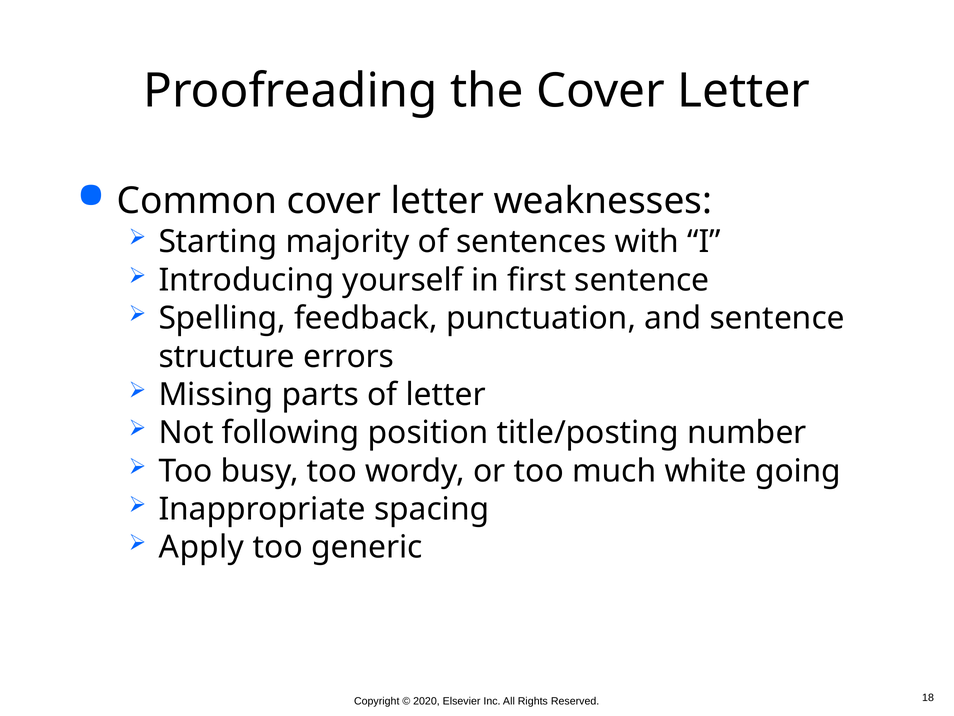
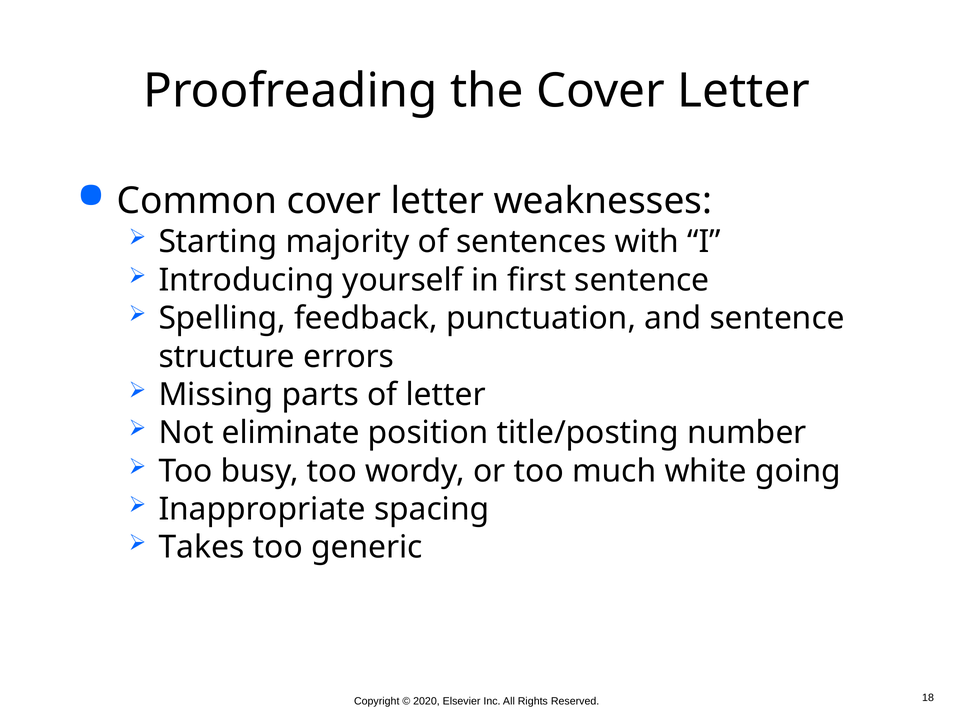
following: following -> eliminate (291, 433)
Apply: Apply -> Takes (202, 547)
